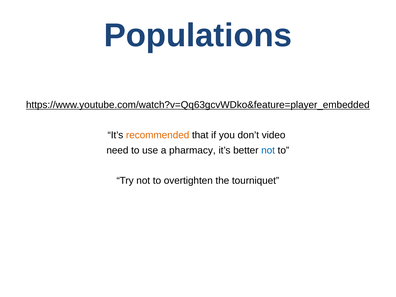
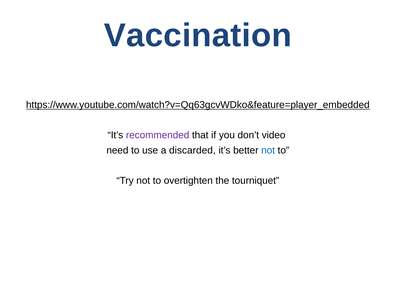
Populations: Populations -> Vaccination (198, 35)
recommended colour: orange -> purple (158, 135)
pharmacy: pharmacy -> discarded (192, 150)
